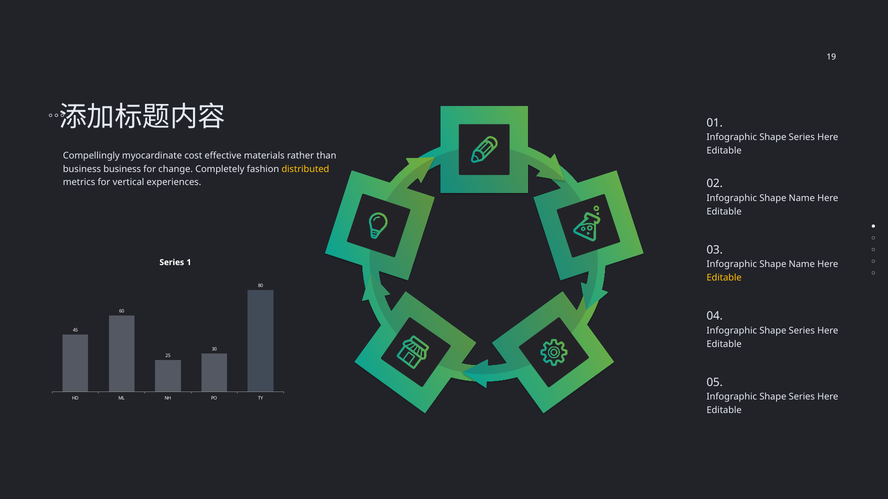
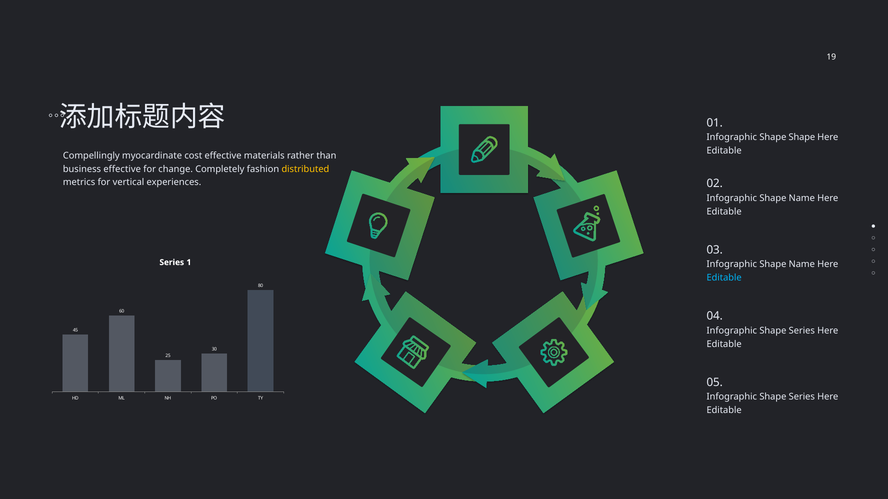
Series: Series -> Shape (802, 137)
business business: business -> effective (122, 169)
Editable colour: yellow -> light blue (724, 278)
